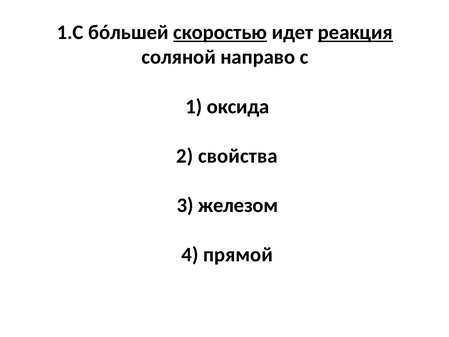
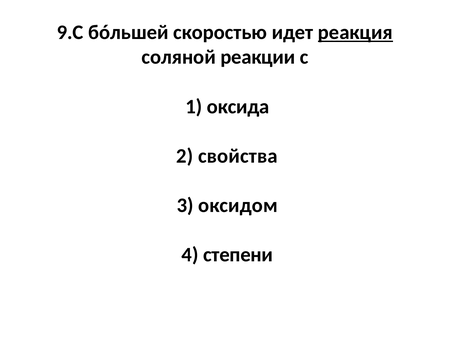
1.С: 1.С -> 9.С (70, 32)
скоростью underline: present -> none (220, 32)
направо: направо -> реакции (258, 57)
железом: железом -> оксидом (238, 205)
прямой: прямой -> степени (238, 255)
